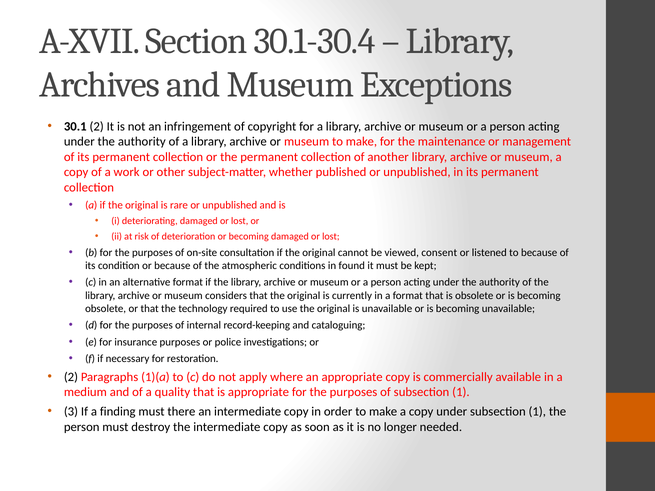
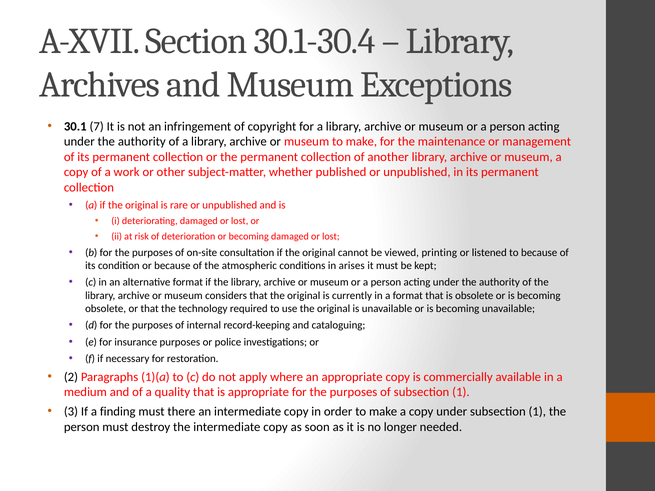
30.1 2: 2 -> 7 (97, 126)
consent: consent -> printing (439, 253)
found: found -> arises (352, 266)
